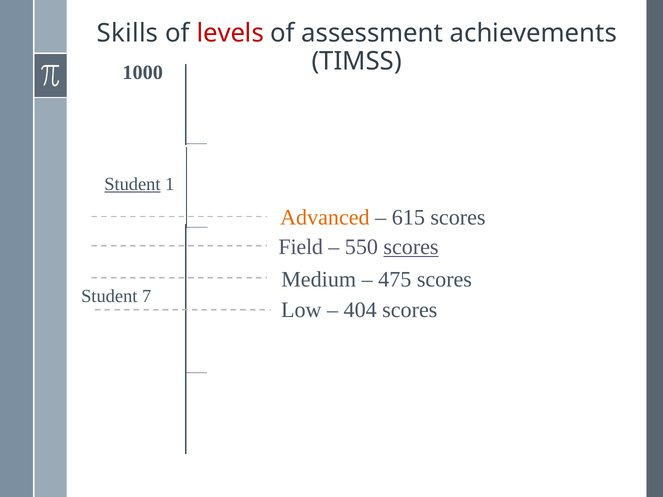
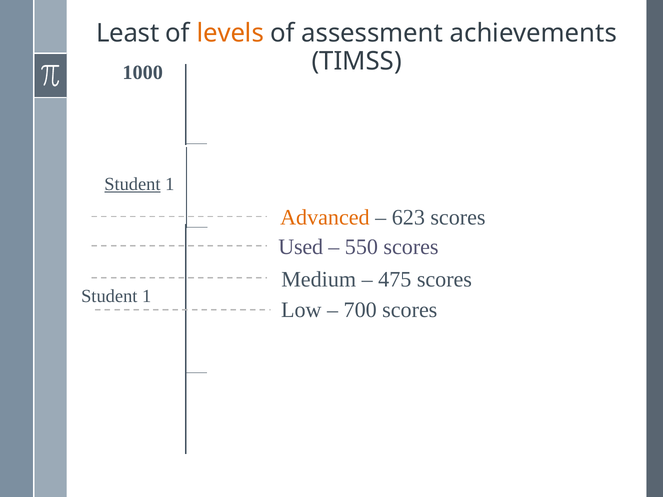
Skills: Skills -> Least (128, 33)
levels colour: red -> orange (230, 33)
615: 615 -> 623 (408, 217)
Field: Field -> Used (301, 247)
scores underline: present -> none (411, 247)
7: 7 -> 1 (147, 297)
404: 404 -> 700 (360, 310)
